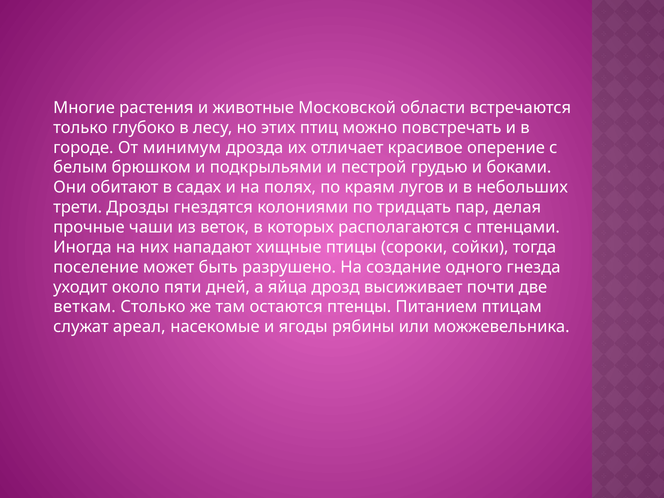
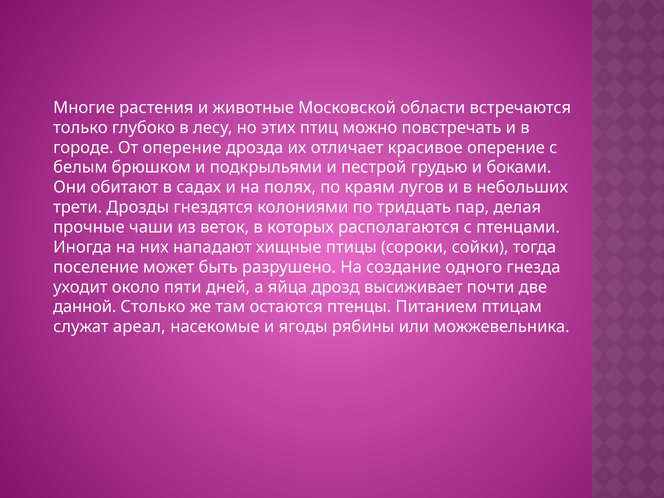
От минимум: минимум -> оперение (182, 148)
веткам: веткам -> данной (85, 307)
